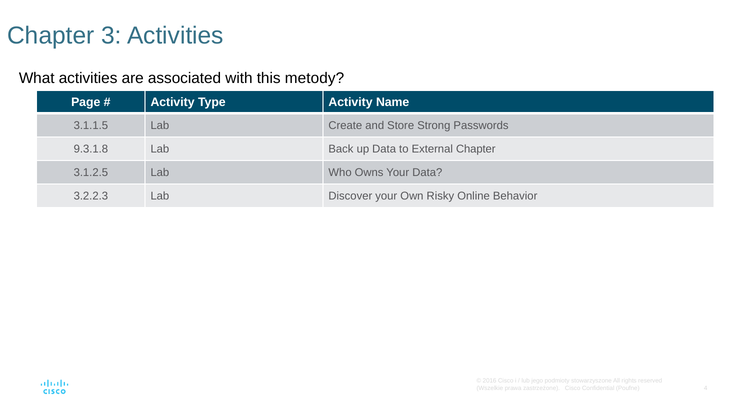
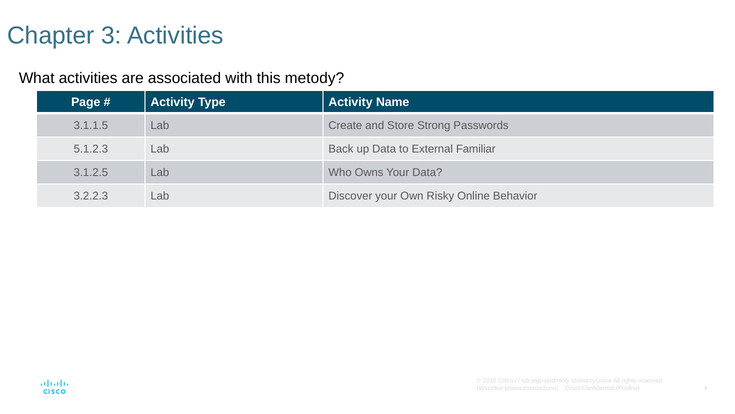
9.3.1.8: 9.3.1.8 -> 5.1.2.3 (91, 149)
External Chapter: Chapter -> Familiar (476, 149)
